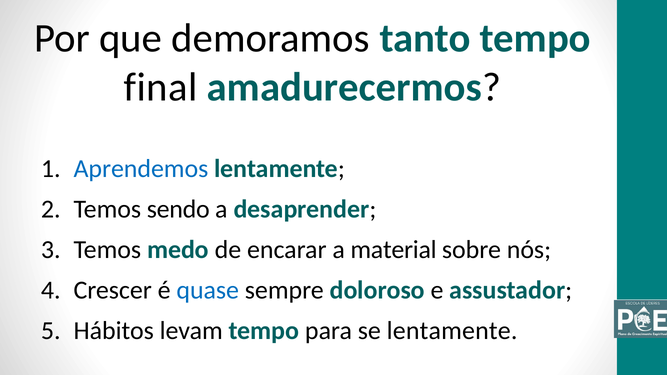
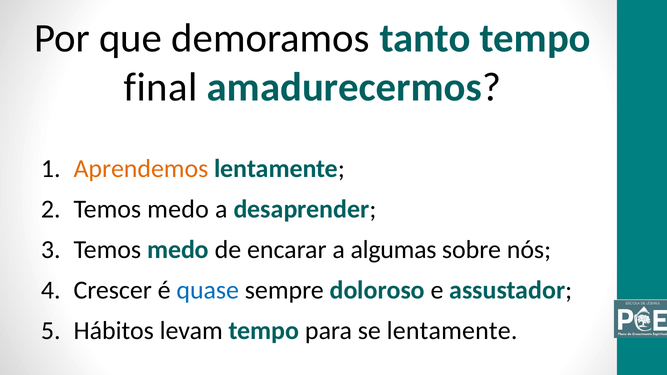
Aprendemos colour: blue -> orange (141, 169)
sendo: sendo -> medo (178, 209)
material: material -> algumas (394, 250)
